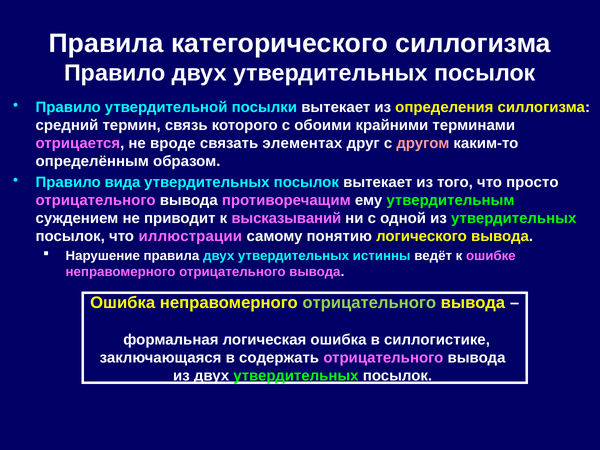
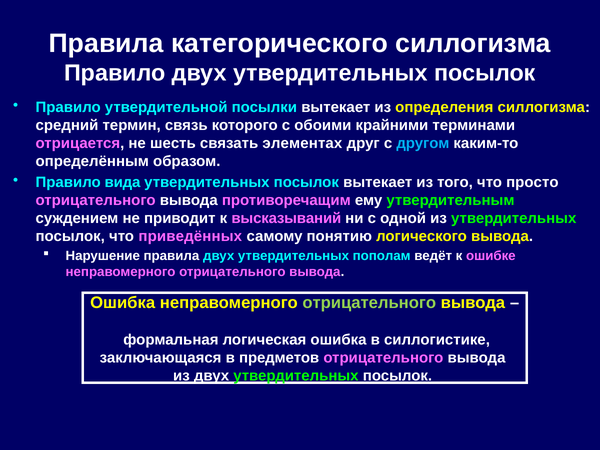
вроде: вроде -> шесть (173, 144)
другом colour: pink -> light blue (423, 144)
иллюстрации: иллюстрации -> приведённых (190, 237)
истинны: истинны -> пополам (382, 256)
содержать: содержать -> предметов (279, 358)
